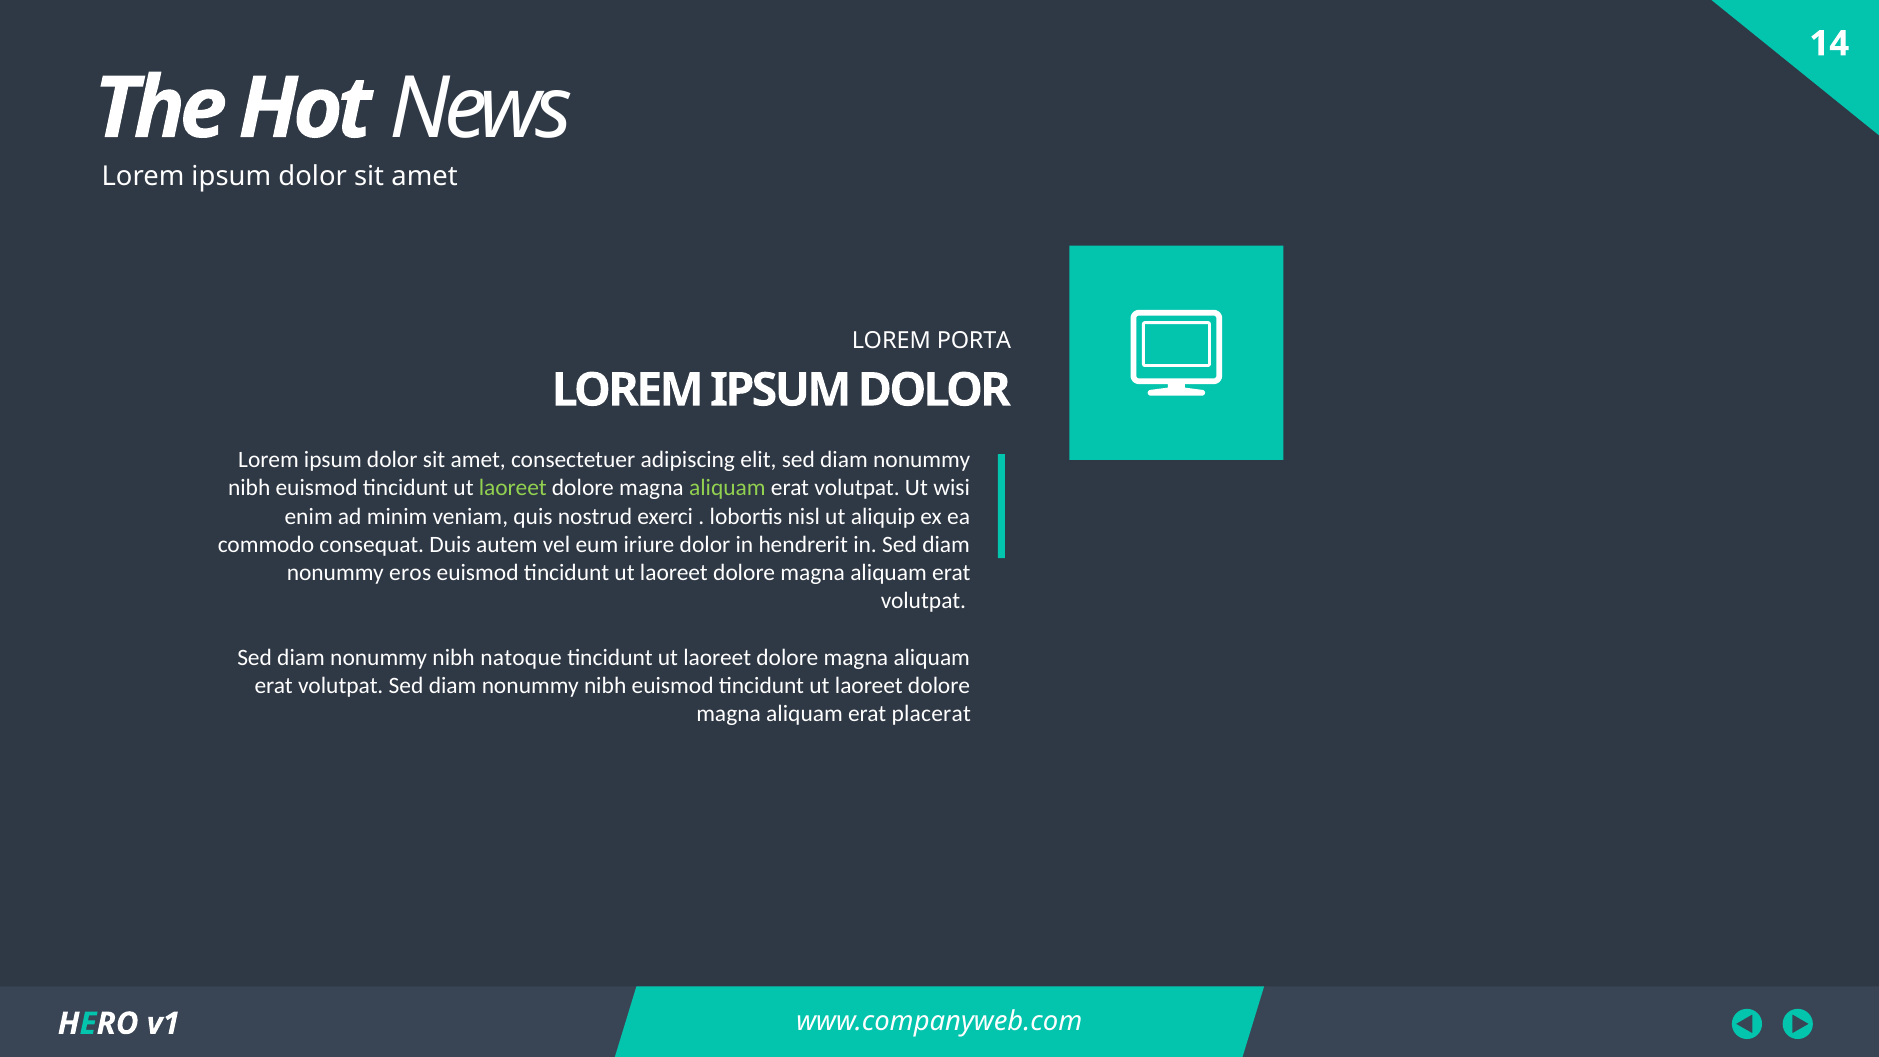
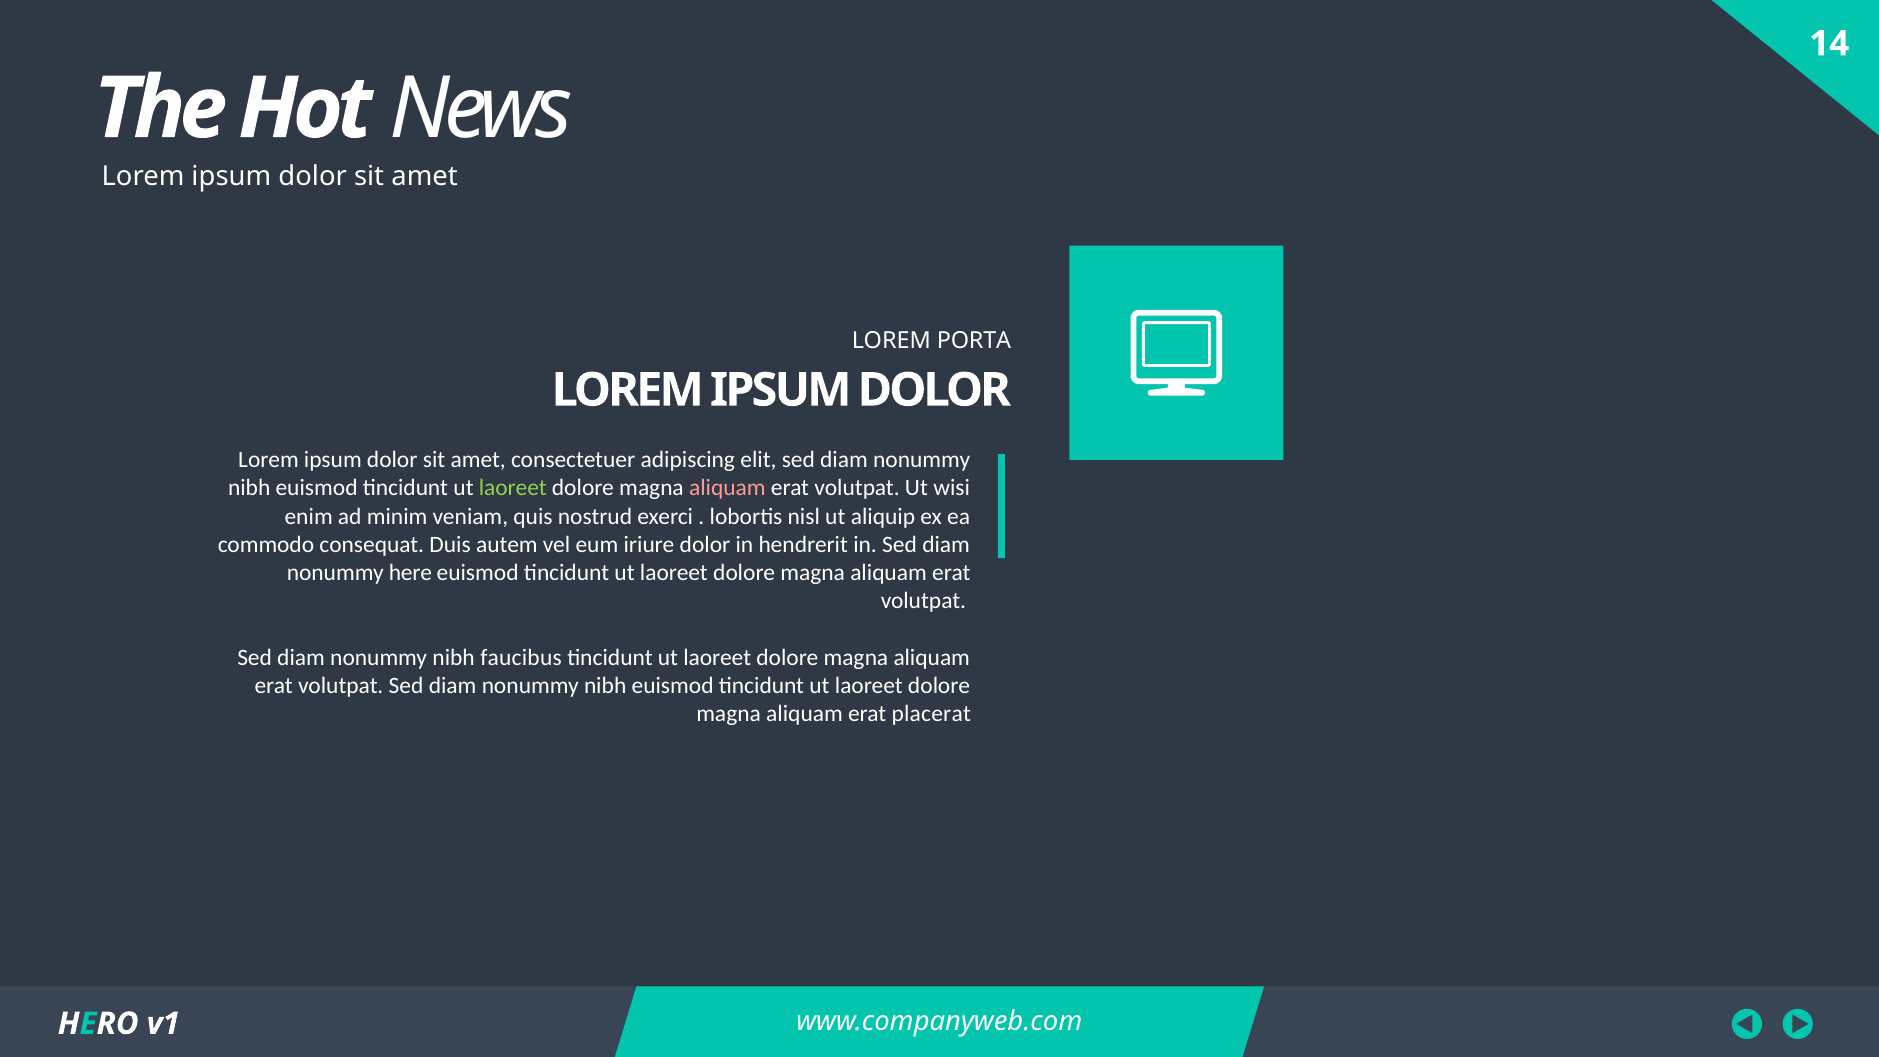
aliquam colour: light green -> pink (727, 488)
eros: eros -> here (410, 573)
natoque: natoque -> faucibus (521, 657)
